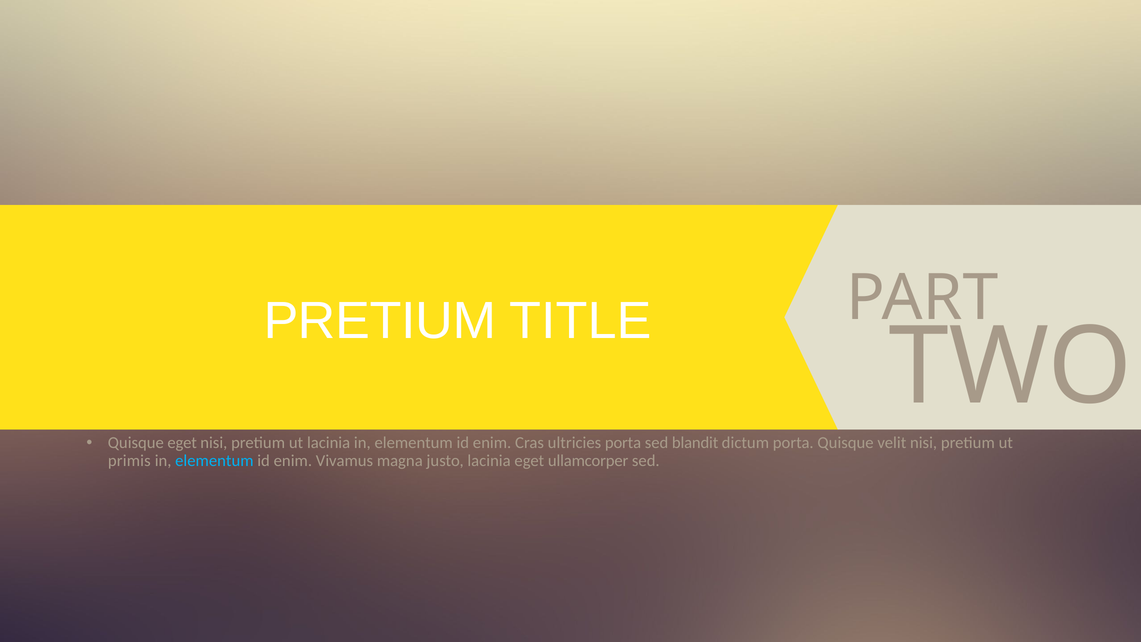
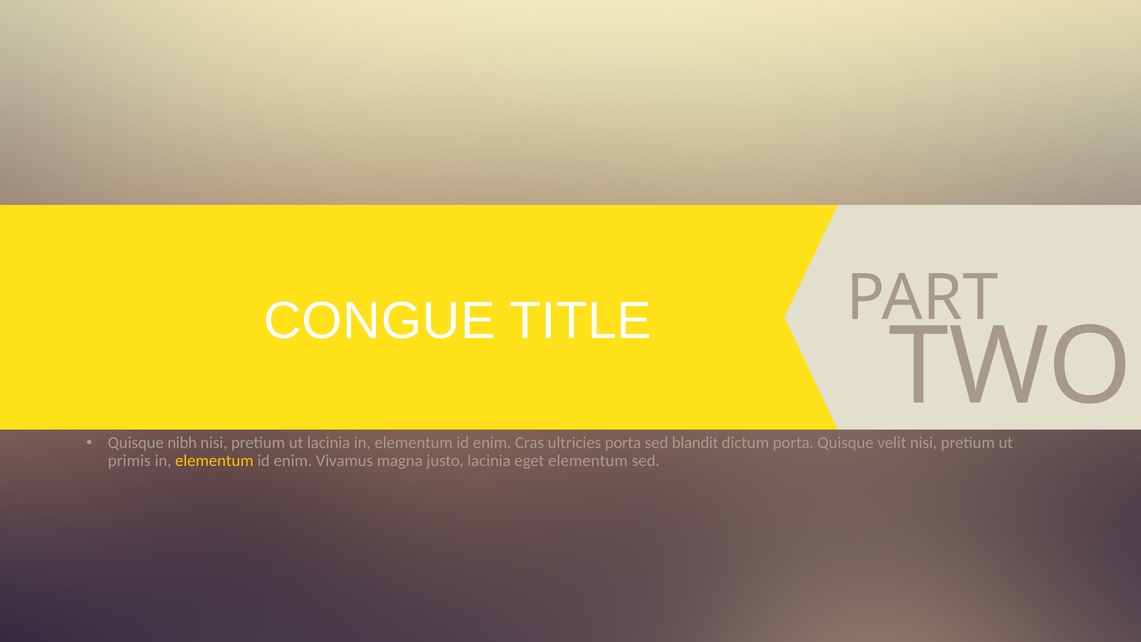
PRETIUM: PRETIUM -> CONGUE (379, 321)
Quisque eget: eget -> nibh (182, 443)
elementum colour: light blue -> yellow (214, 461)
eget ullamcorper: ullamcorper -> elementum (588, 461)
